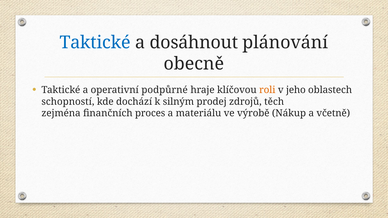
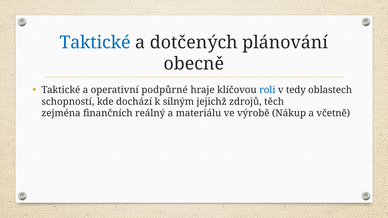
dosáhnout: dosáhnout -> dotčených (194, 43)
roli colour: orange -> blue (267, 90)
jeho: jeho -> tedy (296, 90)
prodej: prodej -> jejichž (212, 102)
proces: proces -> reálný (150, 113)
